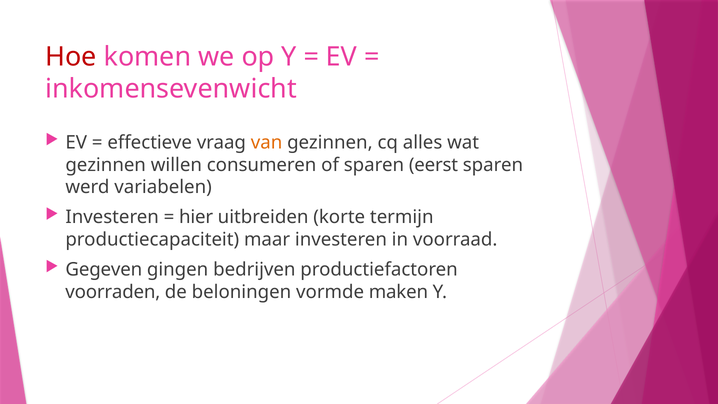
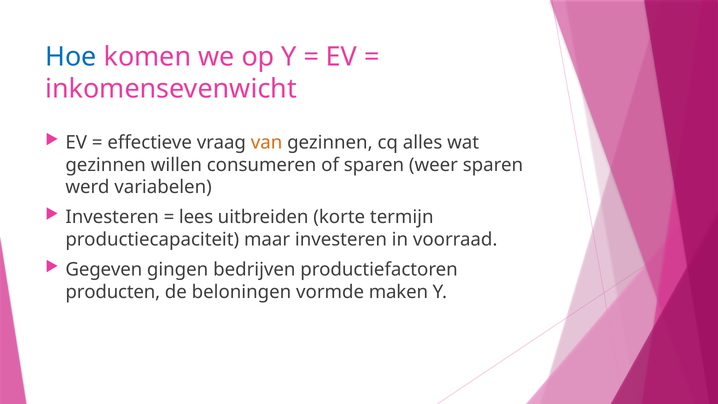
Hoe colour: red -> blue (71, 57)
eerst: eerst -> weer (433, 165)
hier: hier -> lees (196, 217)
voorraden: voorraden -> producten (113, 292)
